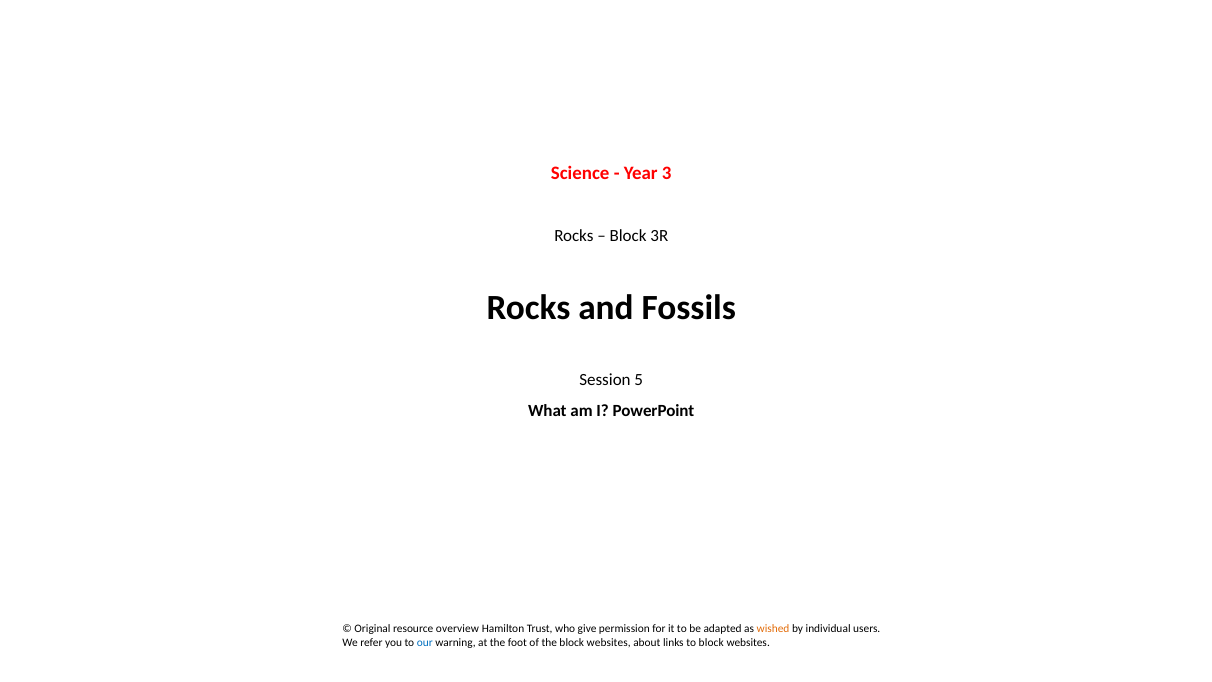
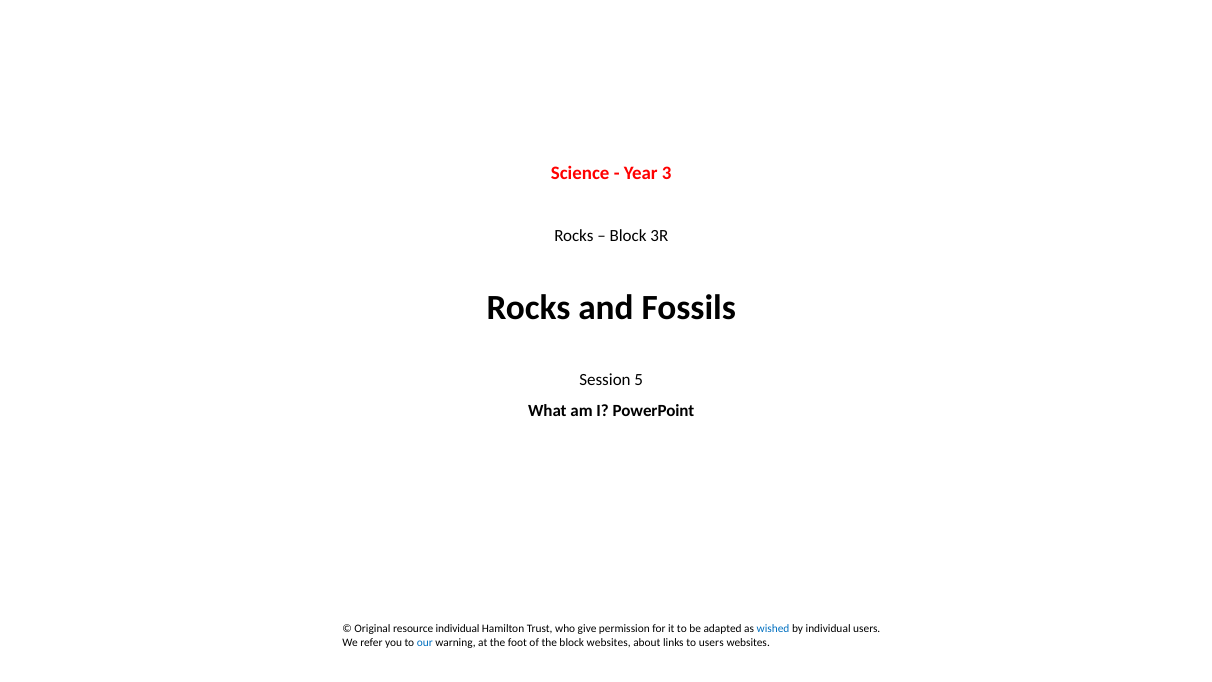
resource overview: overview -> individual (458, 629)
wished colour: orange -> blue (773, 629)
to block: block -> users (711, 643)
